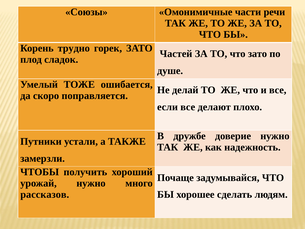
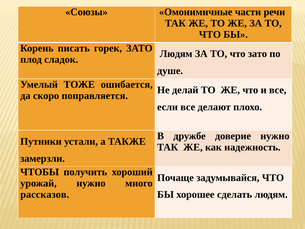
трудно: трудно -> писать (74, 48)
Частей: Частей -> Людям (176, 54)
